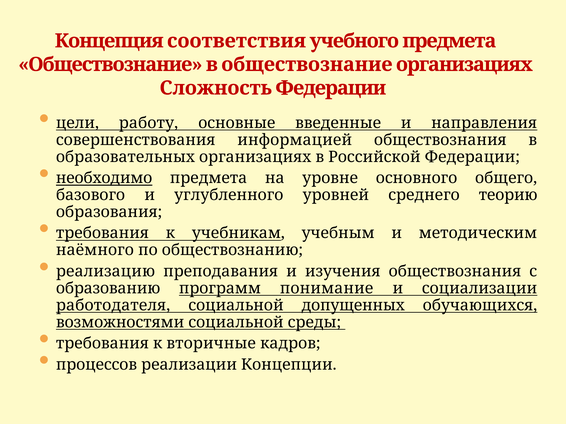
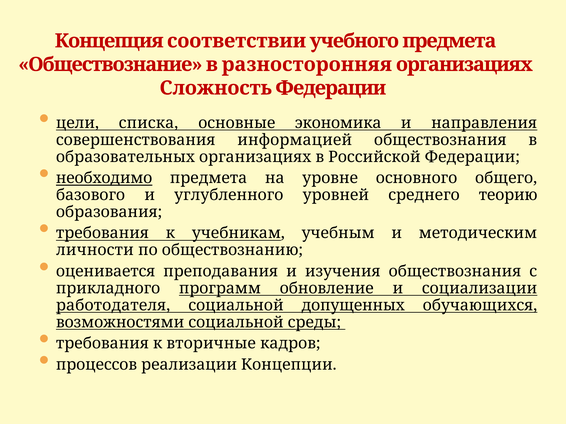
соответствия: соответствия -> соответствии (237, 41)
в обществознание: обществознание -> разносторонняя (307, 65)
работу: работу -> списка (148, 123)
введенные: введенные -> экономика (338, 123)
наёмного: наёмного -> личности (95, 250)
реализацию: реализацию -> оценивается (106, 272)
образованию: образованию -> прикладного (108, 289)
понимание: понимание -> обновление (327, 289)
